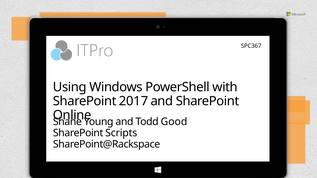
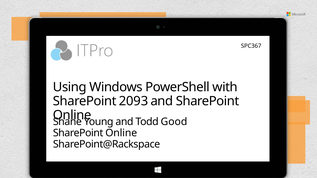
2017: 2017 -> 2093 (134, 101)
Scripts: Scripts -> Online (121, 133)
